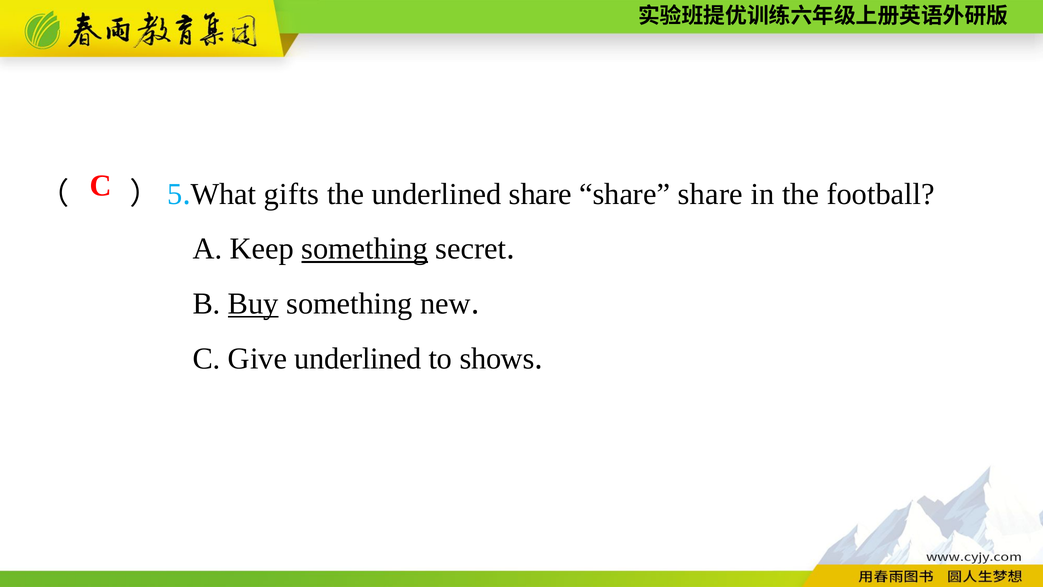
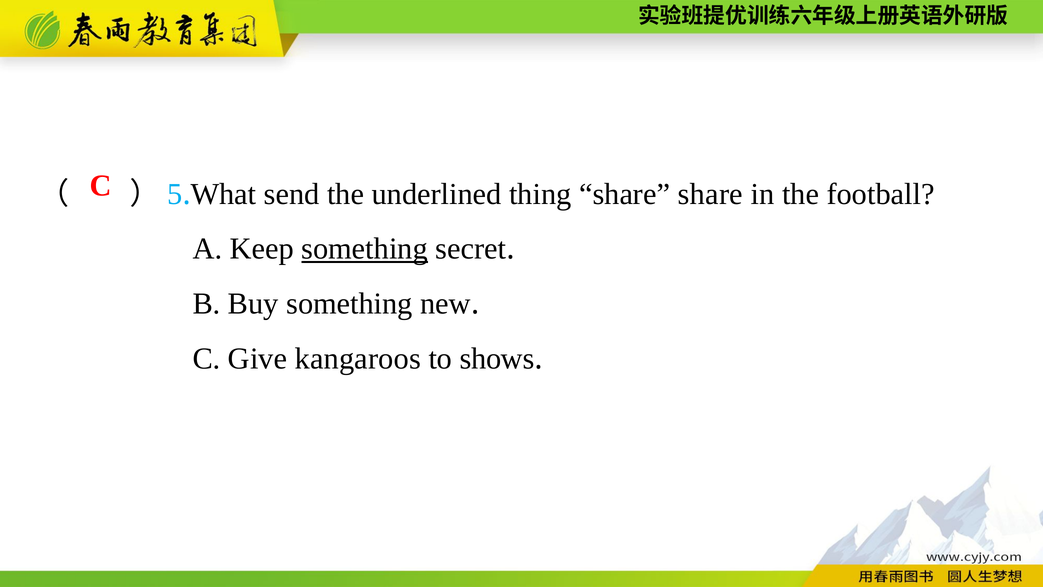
gifts: gifts -> send (292, 194)
underlined share: share -> thing (540, 194)
Buy underline: present -> none (253, 304)
Give underlined: underlined -> kangaroos (358, 358)
